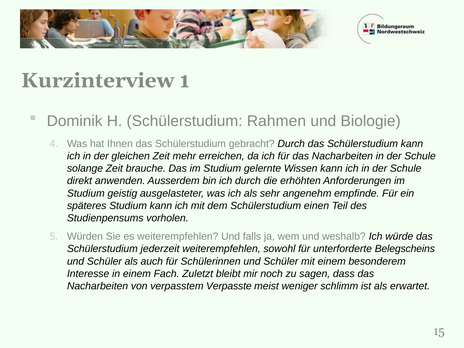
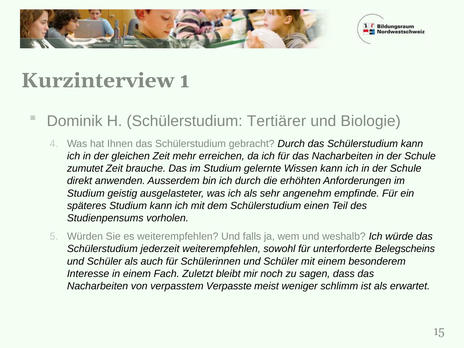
Rahmen: Rahmen -> Tertiärer (276, 121)
solange: solange -> zumutet (85, 169)
